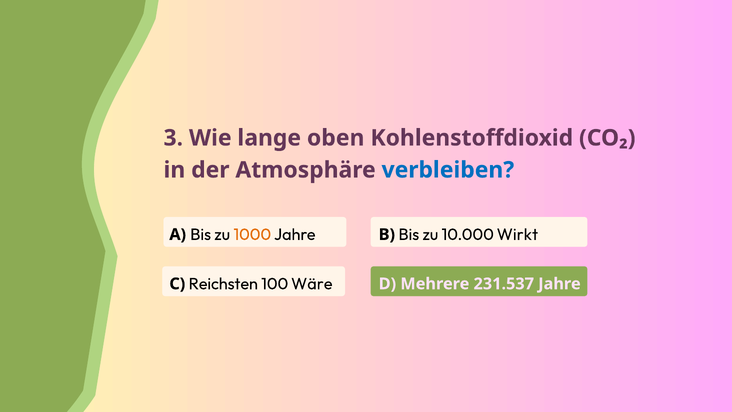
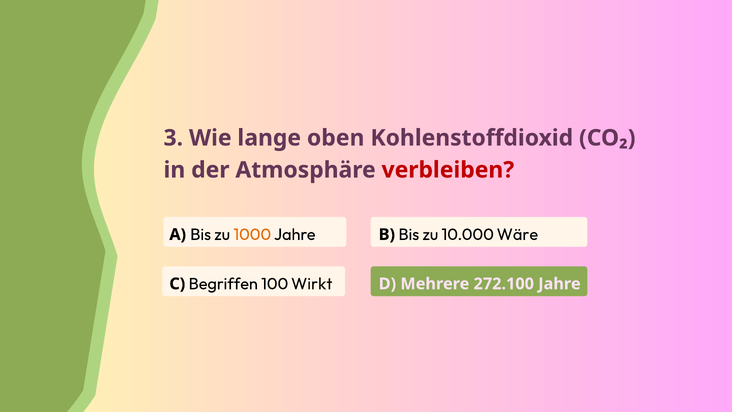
verbleiben colour: blue -> red (448, 170)
Wirkt: Wirkt -> Wäre (517, 234)
Reichsten: Reichsten -> Begriffen (223, 284)
Wäre: Wäre -> Wirkt (312, 284)
231.537: 231.537 -> 272.100 (504, 284)
